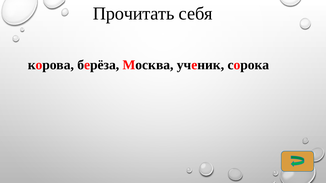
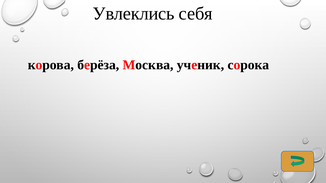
Прочитать: Прочитать -> Увлеклись (134, 14)
